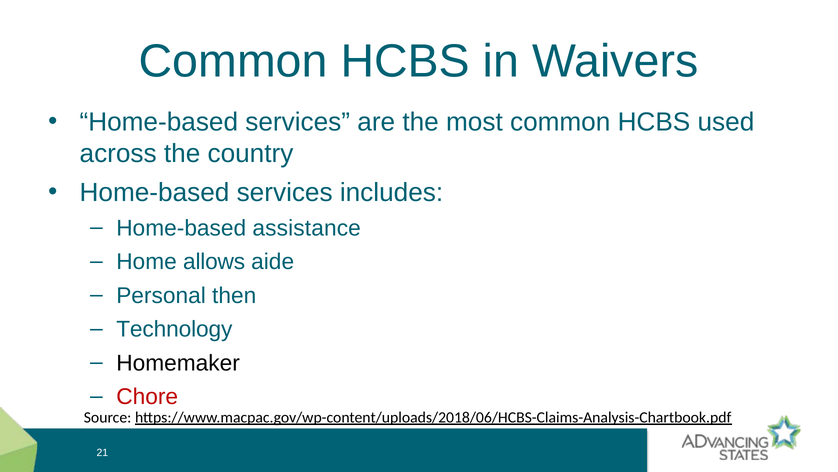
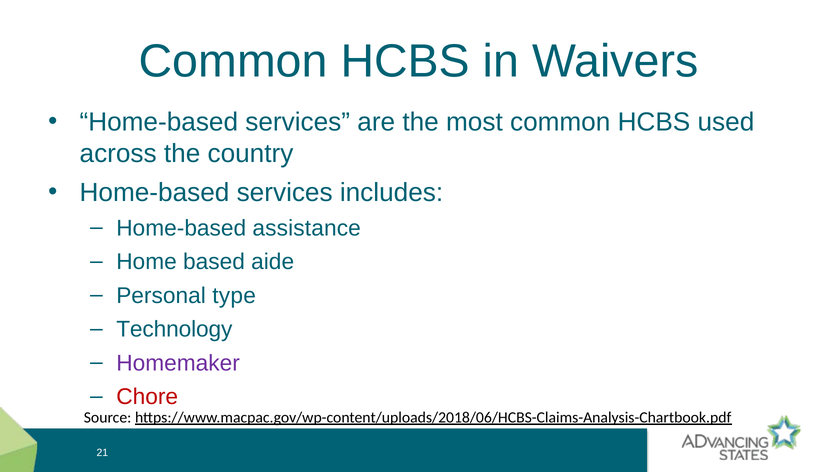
allows: allows -> based (214, 262)
then: then -> type (234, 295)
Homemaker colour: black -> purple (178, 363)
